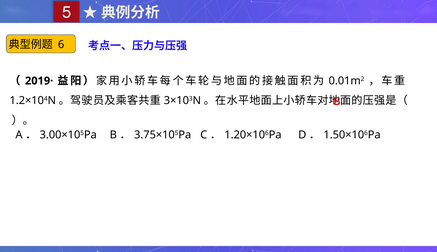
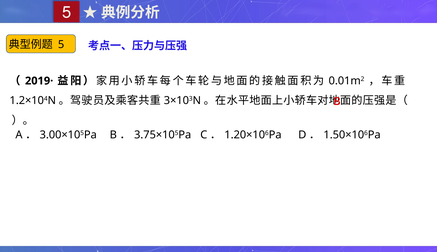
6: 6 -> 5 (61, 45)
